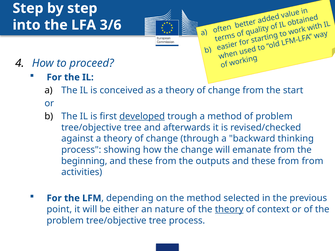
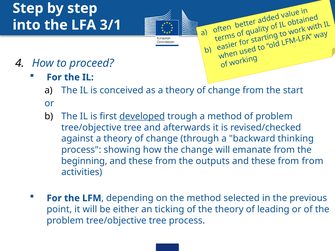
3/6: 3/6 -> 3/1 (111, 25)
nature: nature -> ticking (170, 210)
theory underline: present -> none (229, 210)
context: context -> leading (273, 210)
